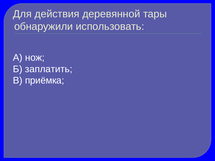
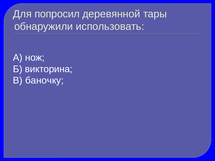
действия: действия -> попросил (57, 14)
заплатить: заплатить -> викторина (49, 69)
приёмка: приёмка -> баночку (45, 81)
